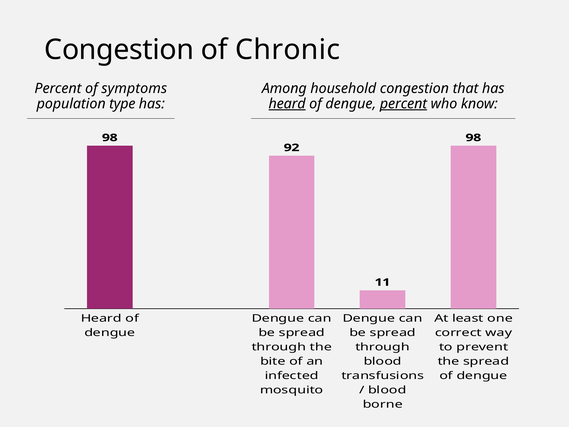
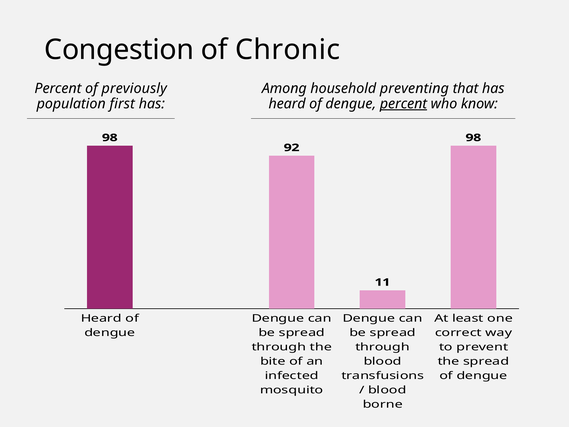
symptoms: symptoms -> previously (134, 88)
household congestion: congestion -> preventing (414, 88)
type: type -> first (122, 104)
heard underline: present -> none (287, 104)
